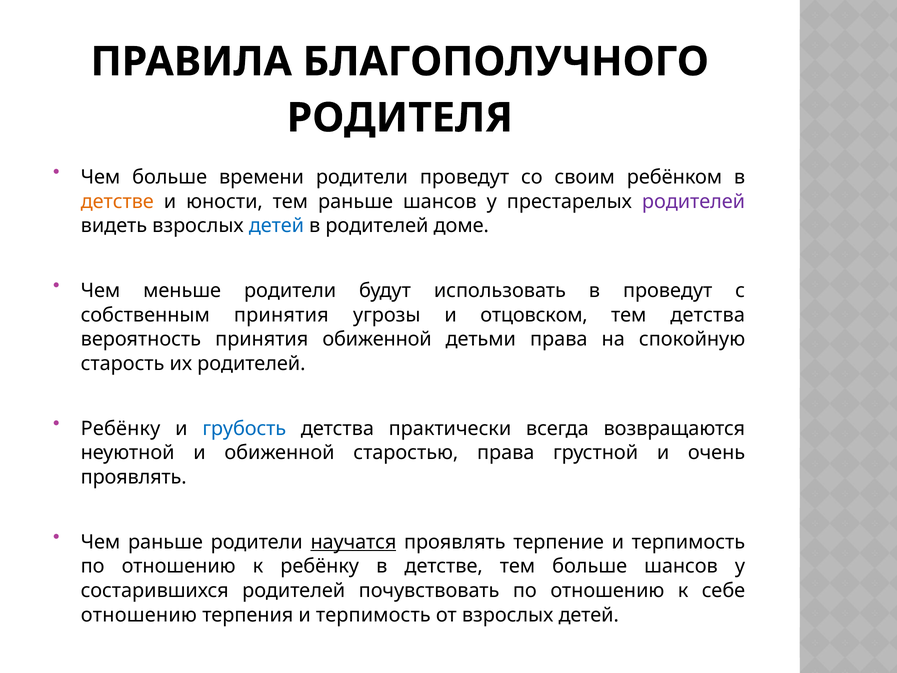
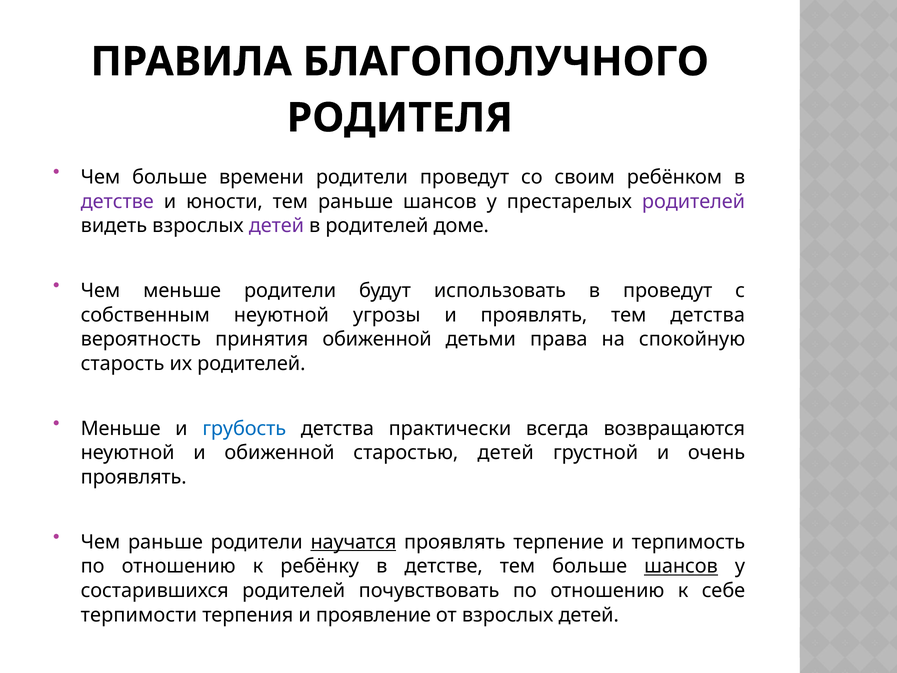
детстве colour: orange -> purple (117, 201)
детей colour: blue -> purple (276, 226)
собственным принятия: принятия -> неуютной (281, 315)
и отцовском: отцовском -> проявлять (534, 315)
Ребёнку: Ребёнку -> Меньше (121, 428)
старостью права: права -> детей (506, 453)
шансов underline: none -> present (681, 566)
отношению: отношению -> терпимости (139, 615)
терпения и терпимость: терпимость -> проявление (373, 615)
